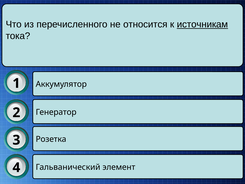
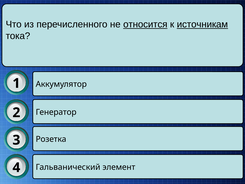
относится underline: none -> present (145, 24)
